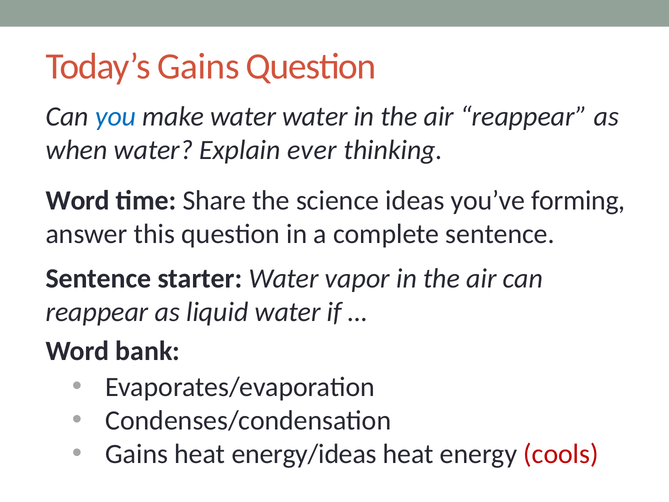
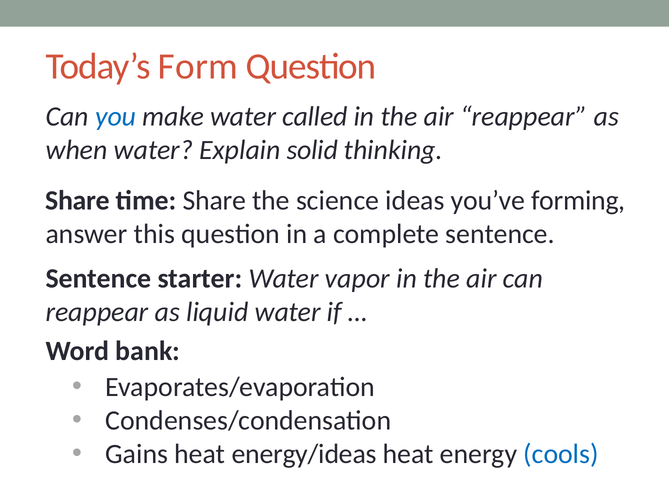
Today’s Gains: Gains -> Form (198, 67)
water water: water -> called (315, 117)
ever: ever -> solid (312, 150)
Word: Word -> Share (78, 200)
cools colour: red -> blue (561, 454)
